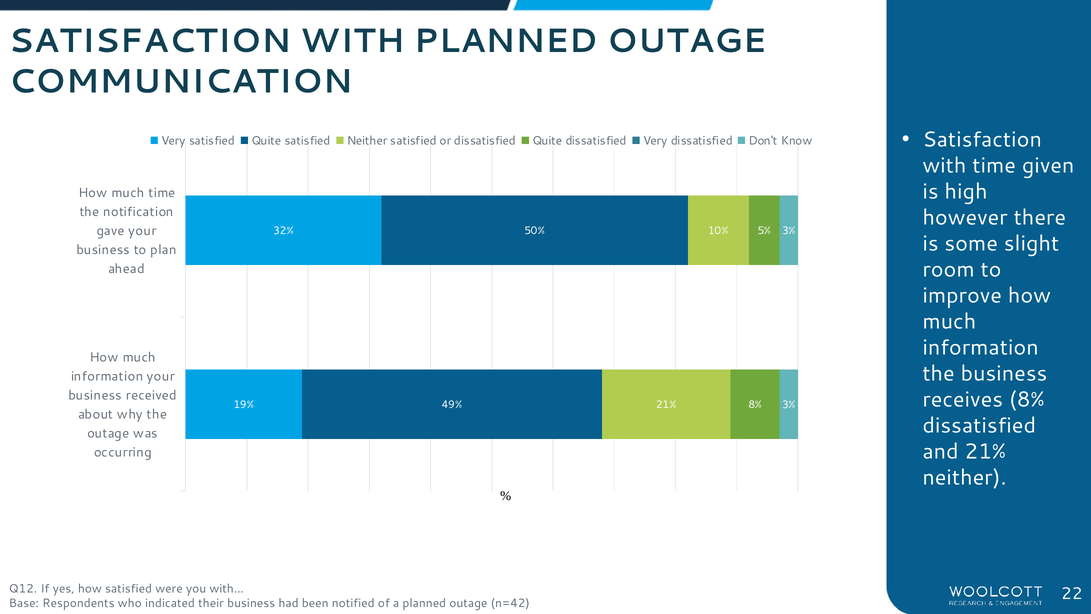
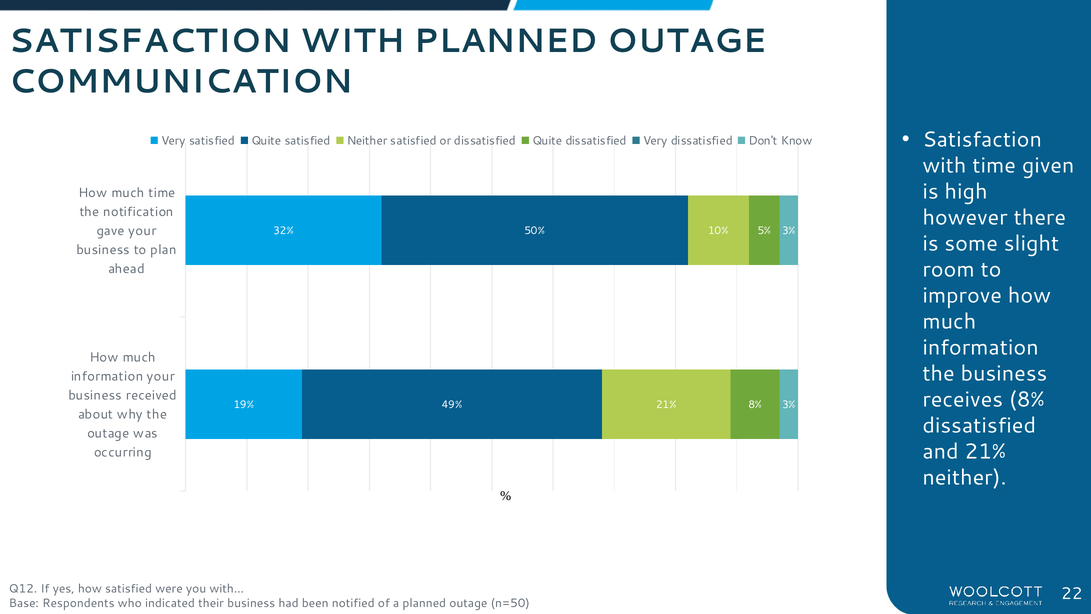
n=42: n=42 -> n=50 (510, 603)
